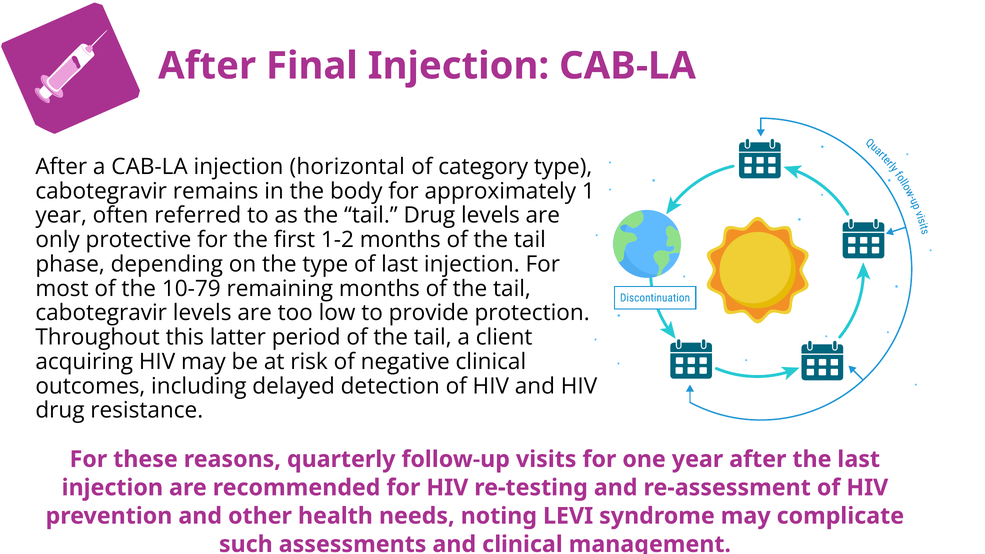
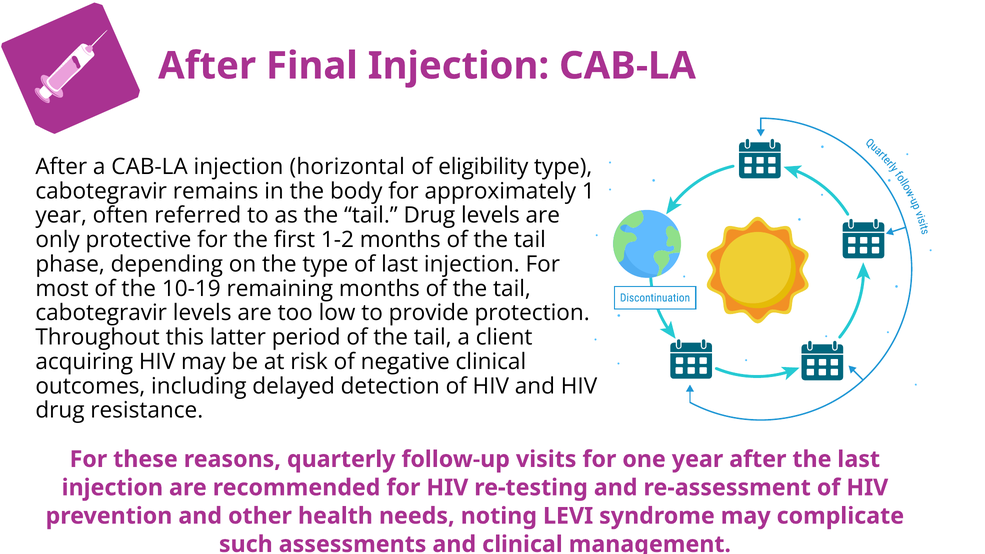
category: category -> eligibility (483, 167)
10-79: 10-79 -> 10-19 (191, 289)
